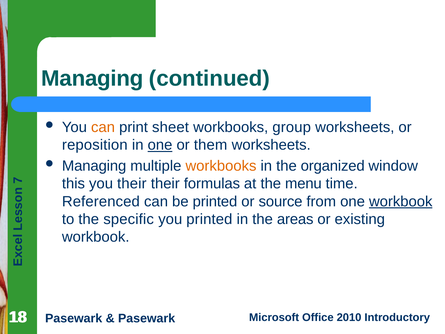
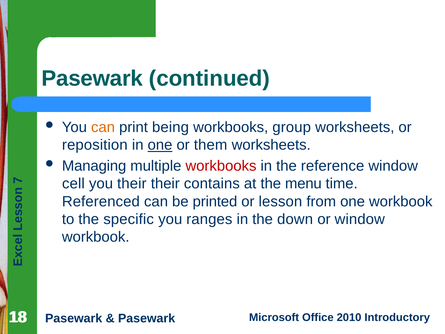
Managing: Managing -> Pasewark (92, 78)
sheet: sheet -> being (171, 127)
workbooks colour: orange -> red (221, 166)
organized: organized -> reference (333, 166)
this: this -> cell (73, 183)
formulas: formulas -> contains (212, 183)
source: source -> lesson (280, 201)
workbook underline: present -> none (401, 201)
you printed: printed -> ranges (209, 219)
areas: areas -> down (295, 219)
or existing: existing -> window (360, 219)
